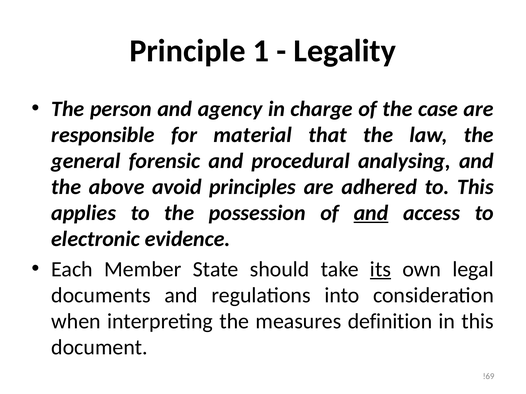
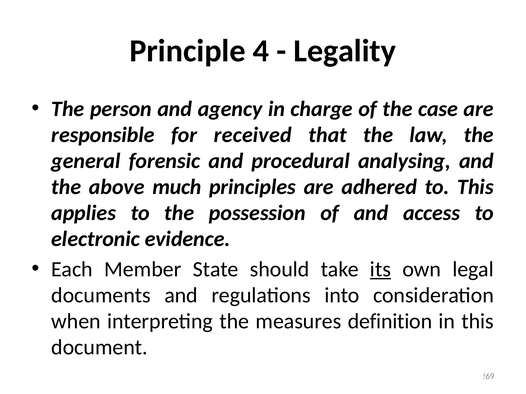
1: 1 -> 4 (261, 51)
material: material -> received (253, 135)
avoid: avoid -> much (177, 187)
and underline: present -> none (371, 213)
